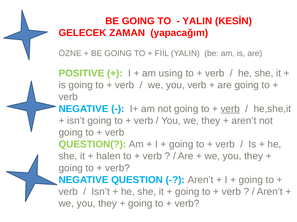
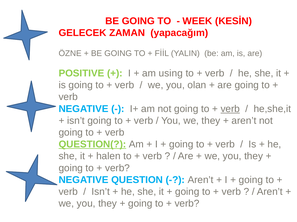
YALIN: YALIN -> WEEK (197, 21)
you verb: verb -> olan (197, 85)
QUESTION( underline: none -> present (92, 145)
